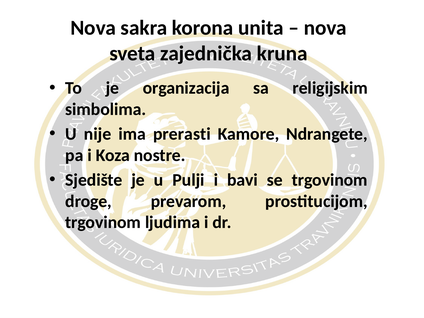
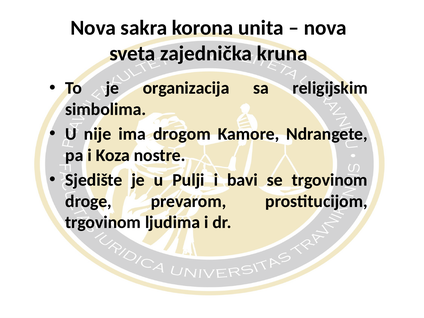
prerasti: prerasti -> drogom (182, 134)
